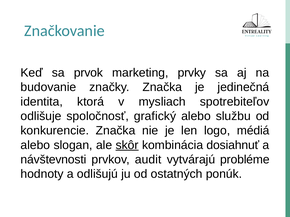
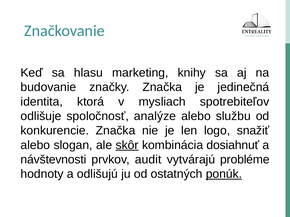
prvok: prvok -> hlasu (88, 73)
prvky: prvky -> knihy (192, 73)
grafický: grafický -> analýze (155, 116)
médiá: médiá -> snažiť (253, 131)
ponúk underline: none -> present (224, 174)
